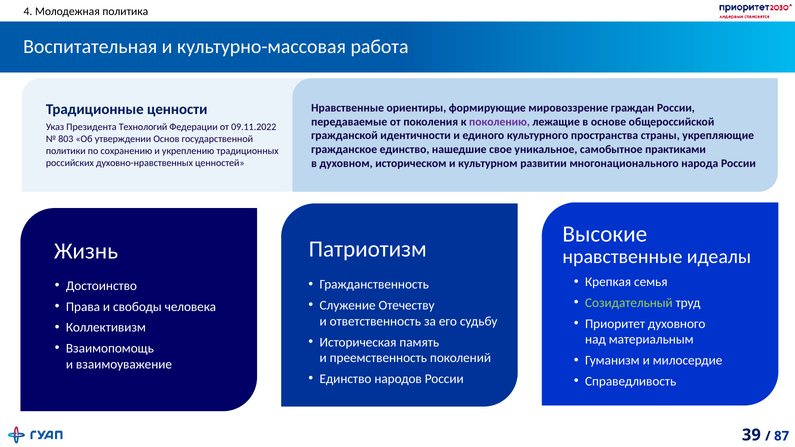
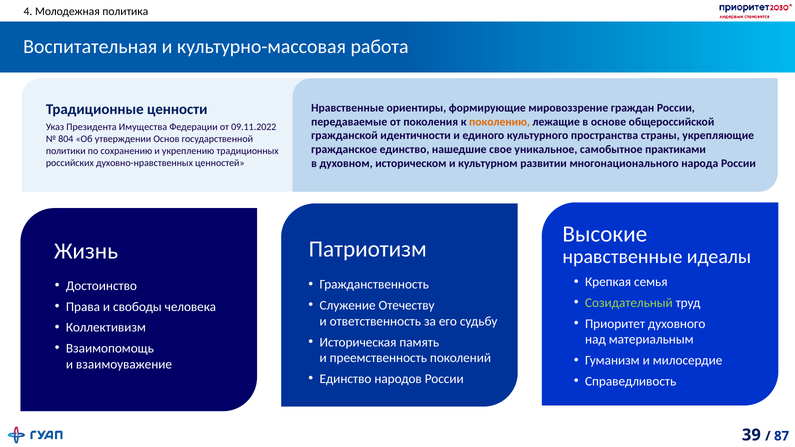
поколению colour: purple -> orange (499, 122)
Технологий: Технологий -> Имущества (143, 127)
803: 803 -> 804 (66, 139)
